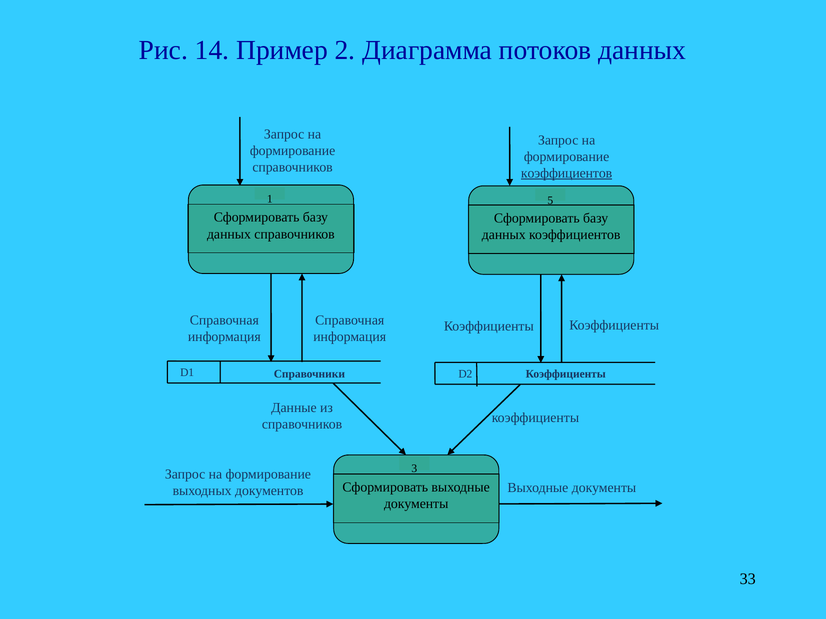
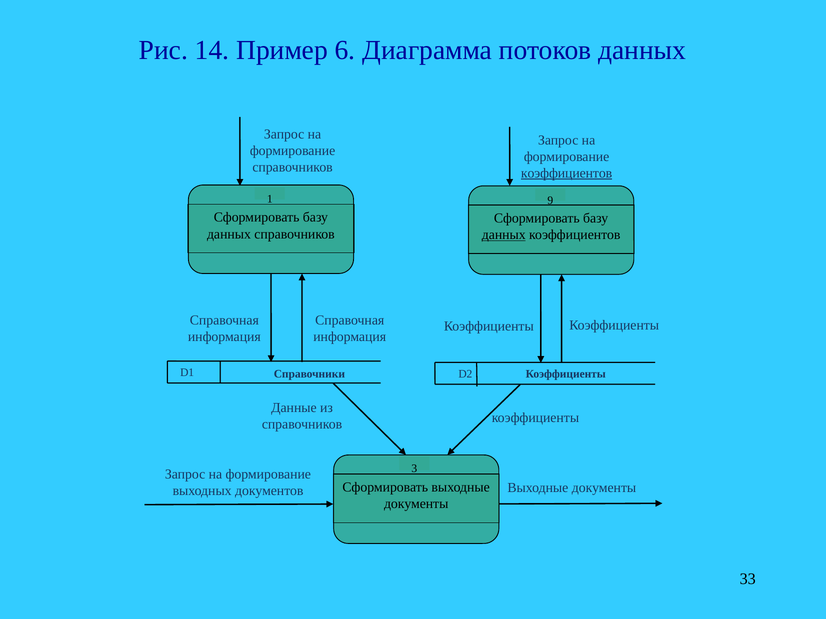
2: 2 -> 6 (345, 50)
5: 5 -> 9 (550, 201)
данных underline: none -> present (504, 235)
